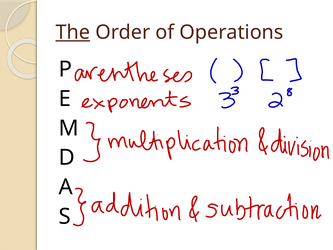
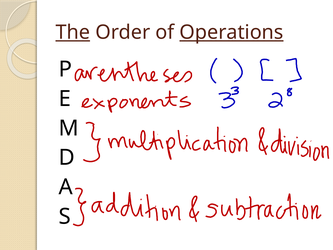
Operations underline: none -> present (231, 32)
